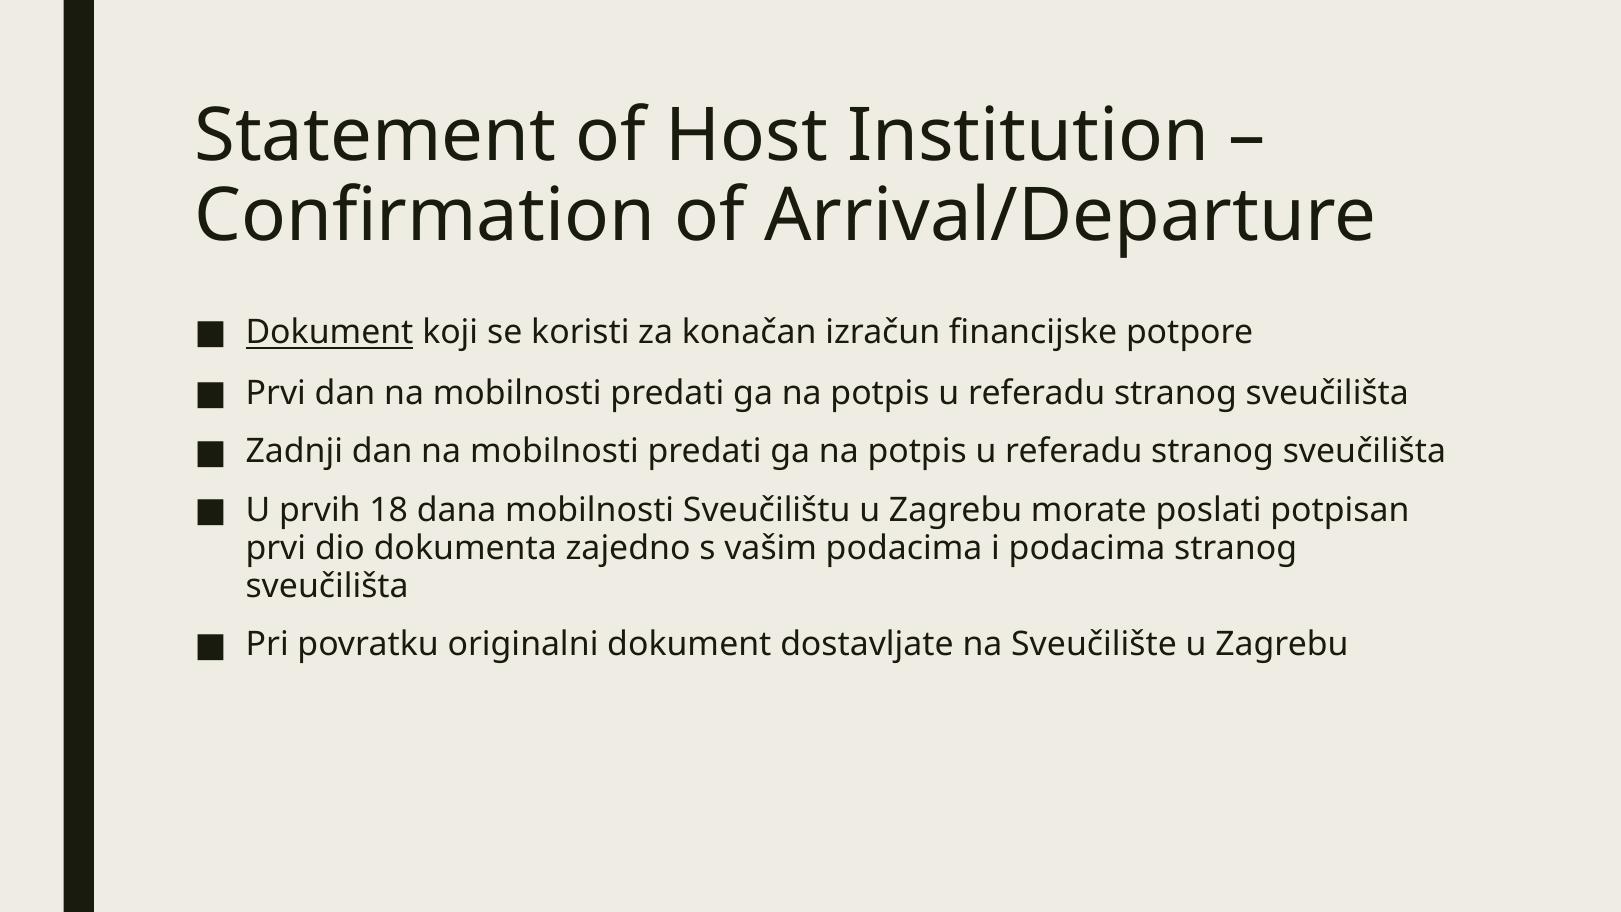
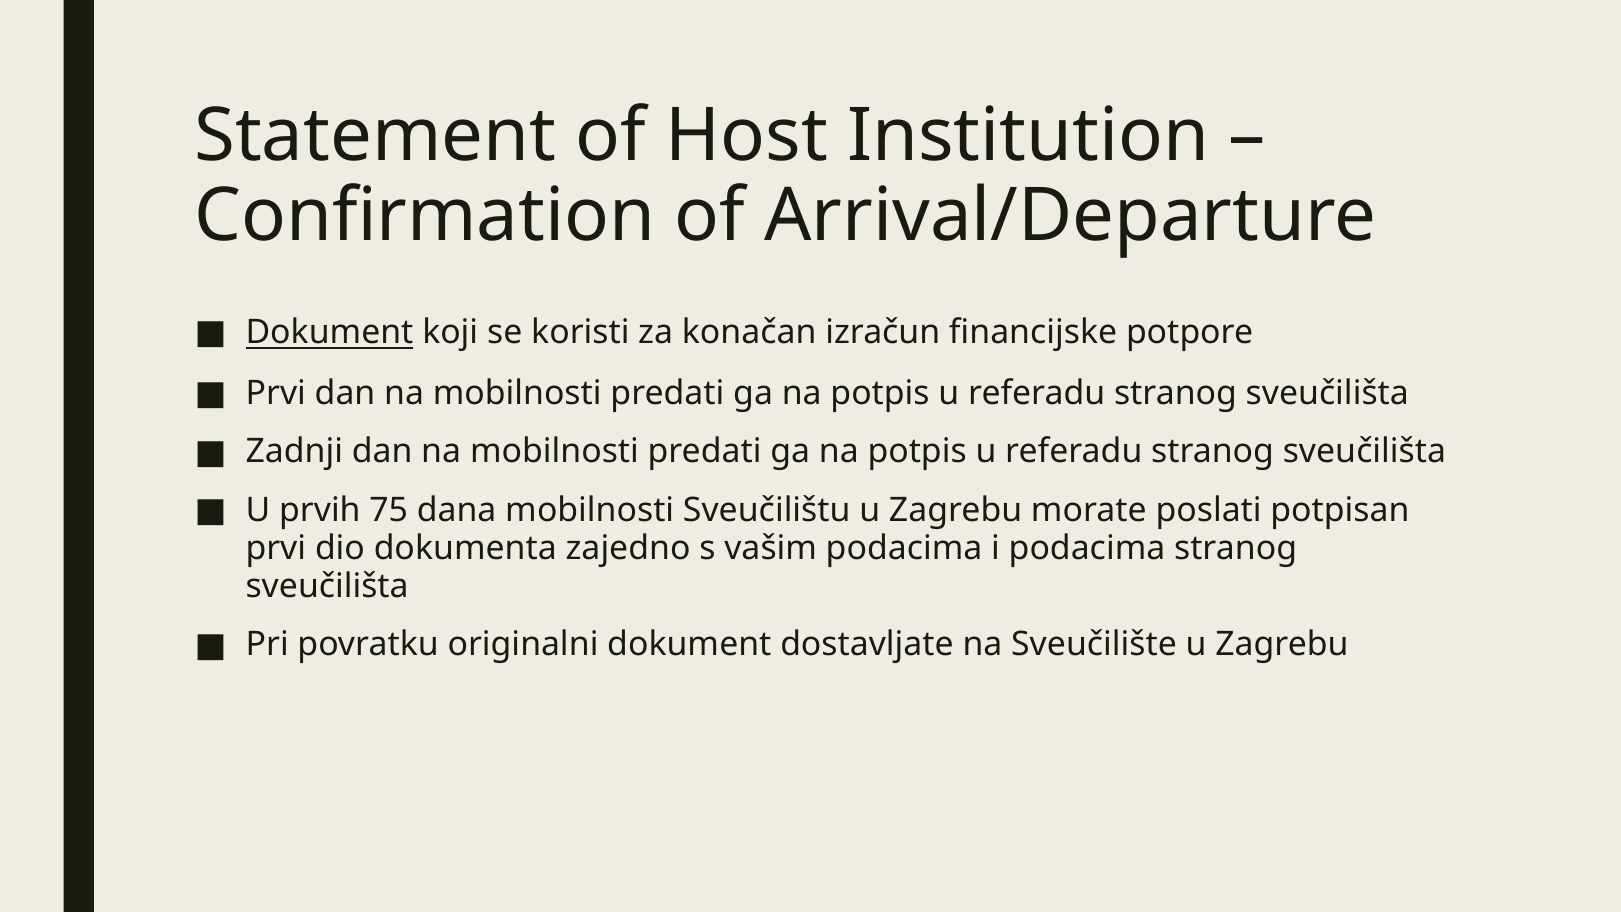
18: 18 -> 75 (389, 510)
